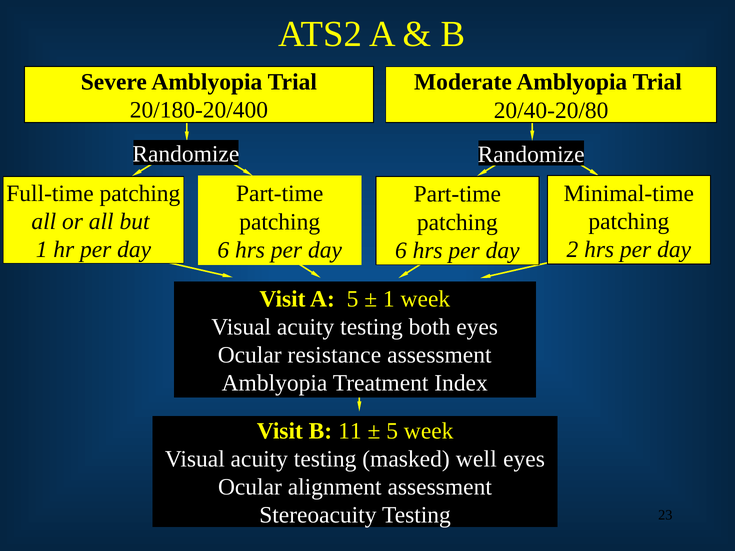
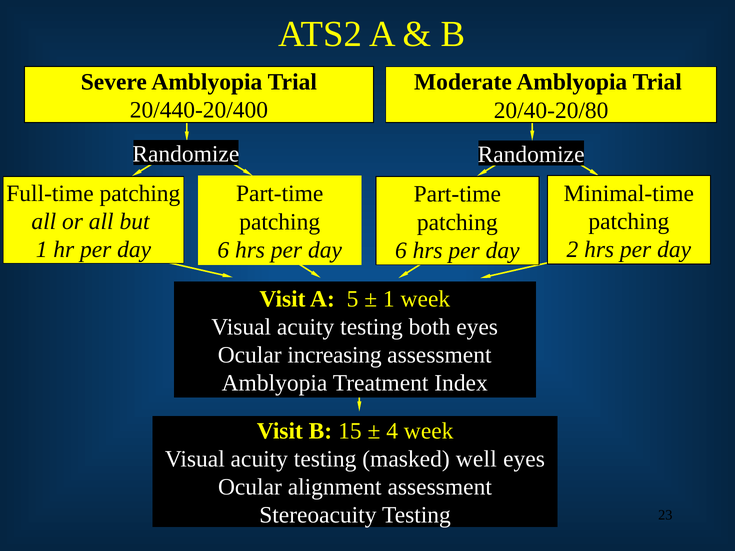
20/180-20/400: 20/180-20/400 -> 20/440-20/400 (199, 110)
resistance: resistance -> increasing (335, 355)
11: 11 -> 15 (350, 431)
5: 5 -> 4 (392, 431)
